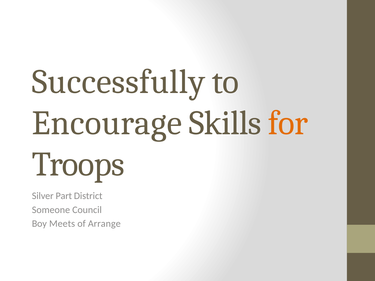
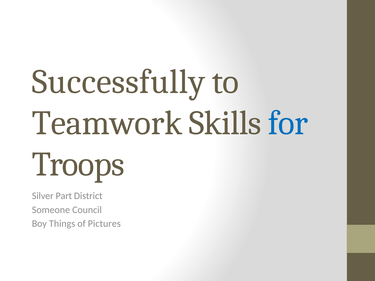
Encourage: Encourage -> Teamwork (107, 123)
for colour: orange -> blue (288, 123)
Meets: Meets -> Things (62, 224)
Arrange: Arrange -> Pictures (104, 224)
